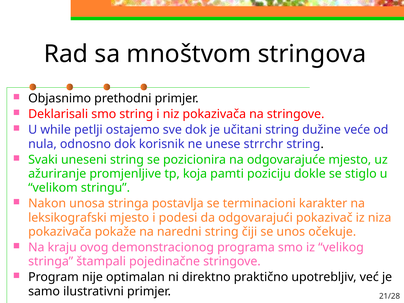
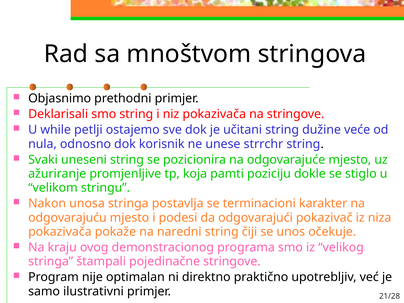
leksikografski: leksikografski -> odgovarajuću (67, 218)
